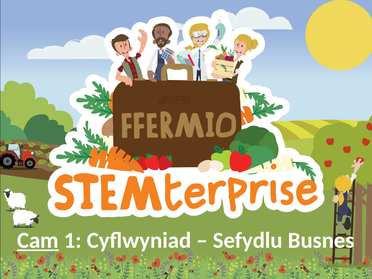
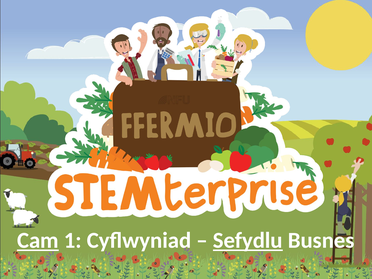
Sefydlu underline: none -> present (248, 240)
